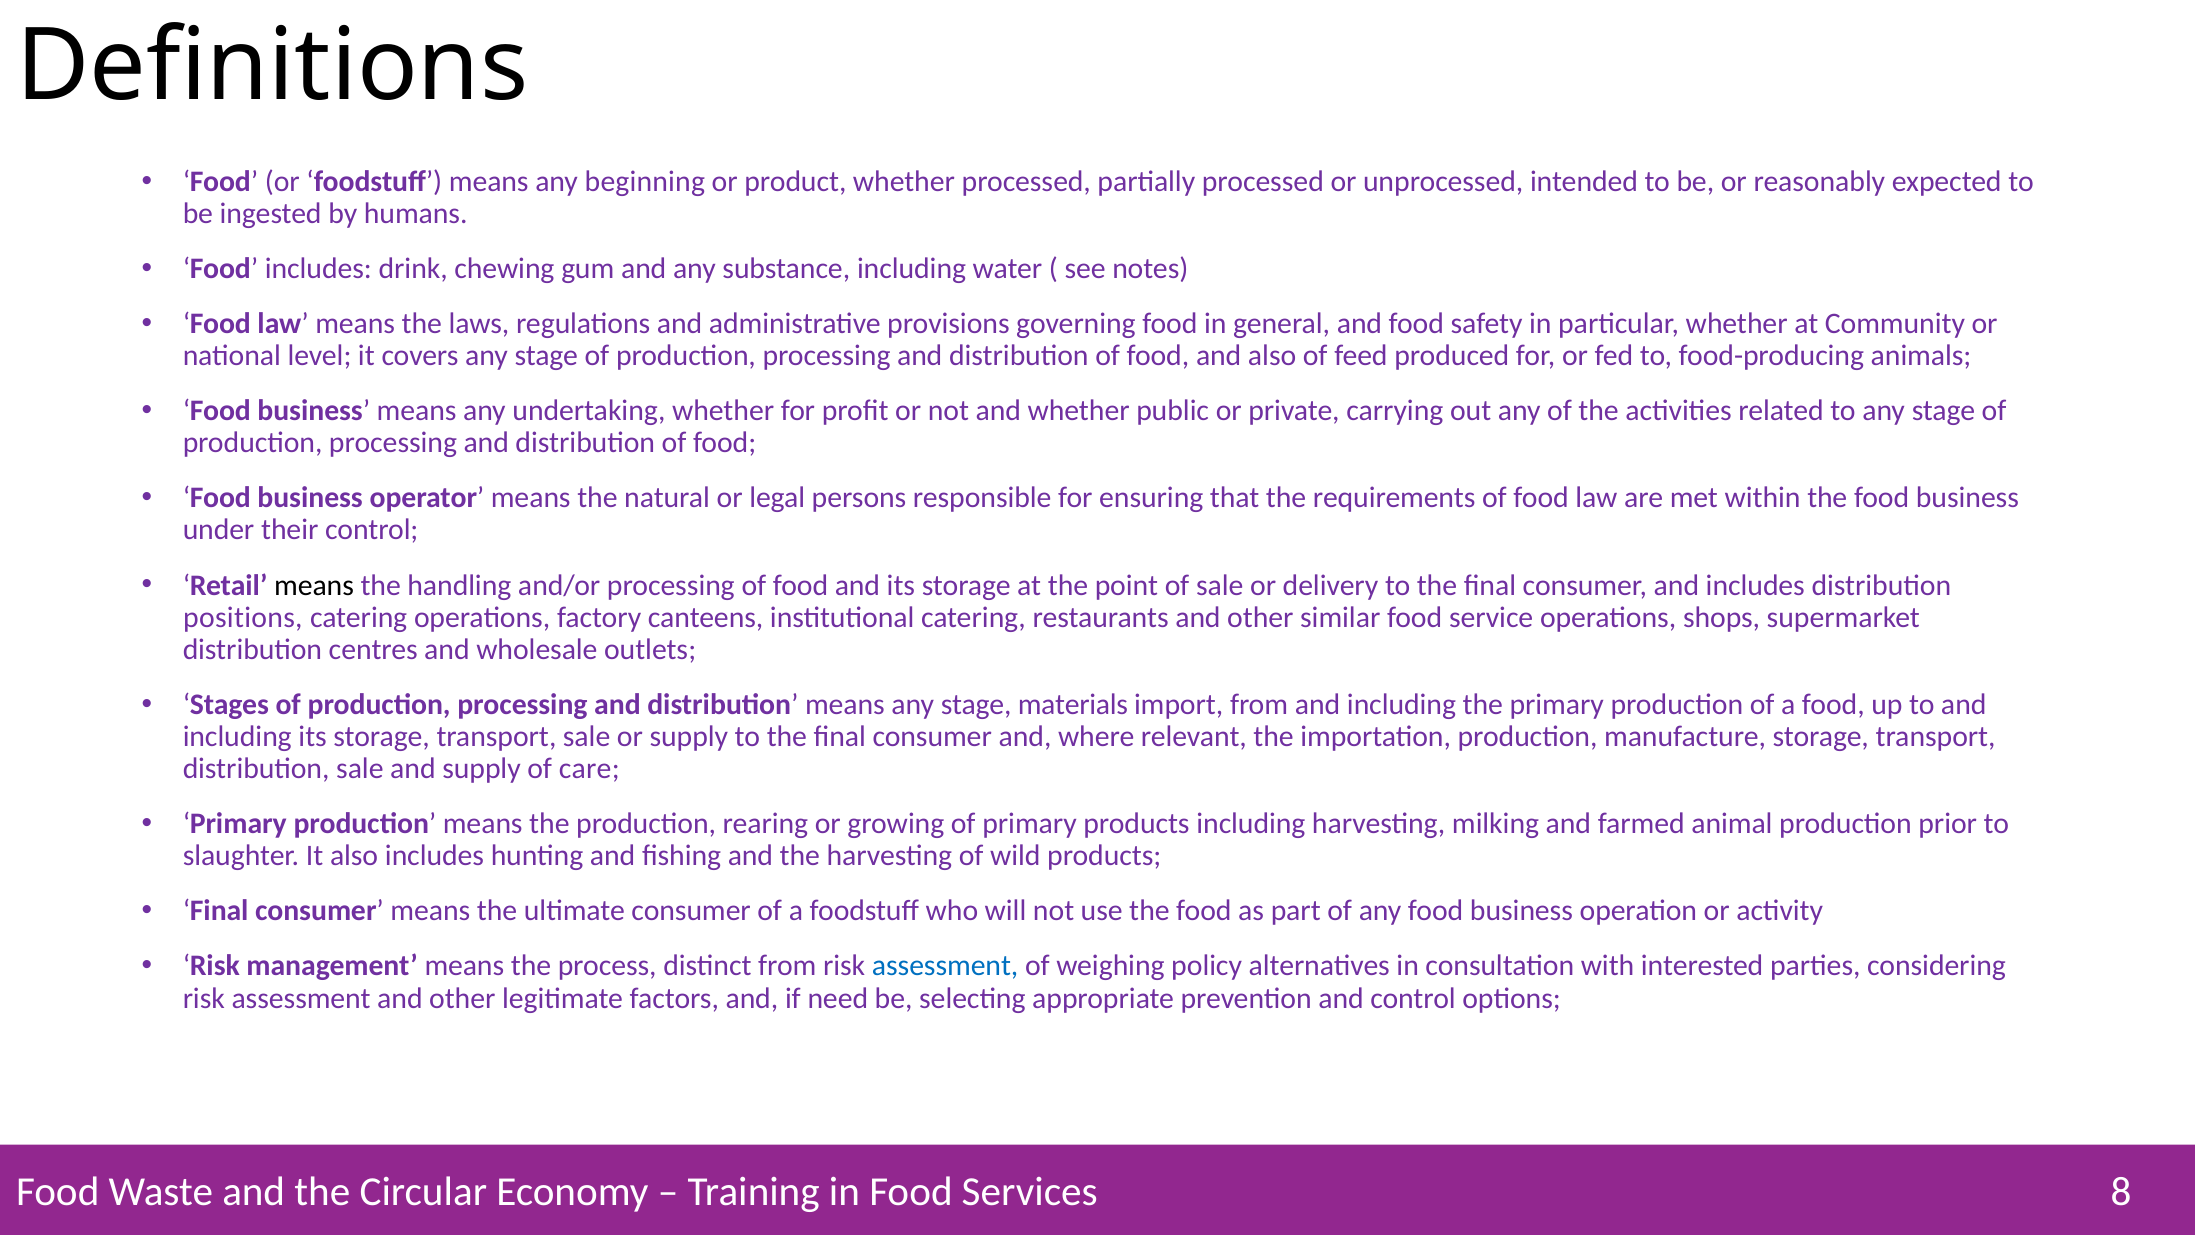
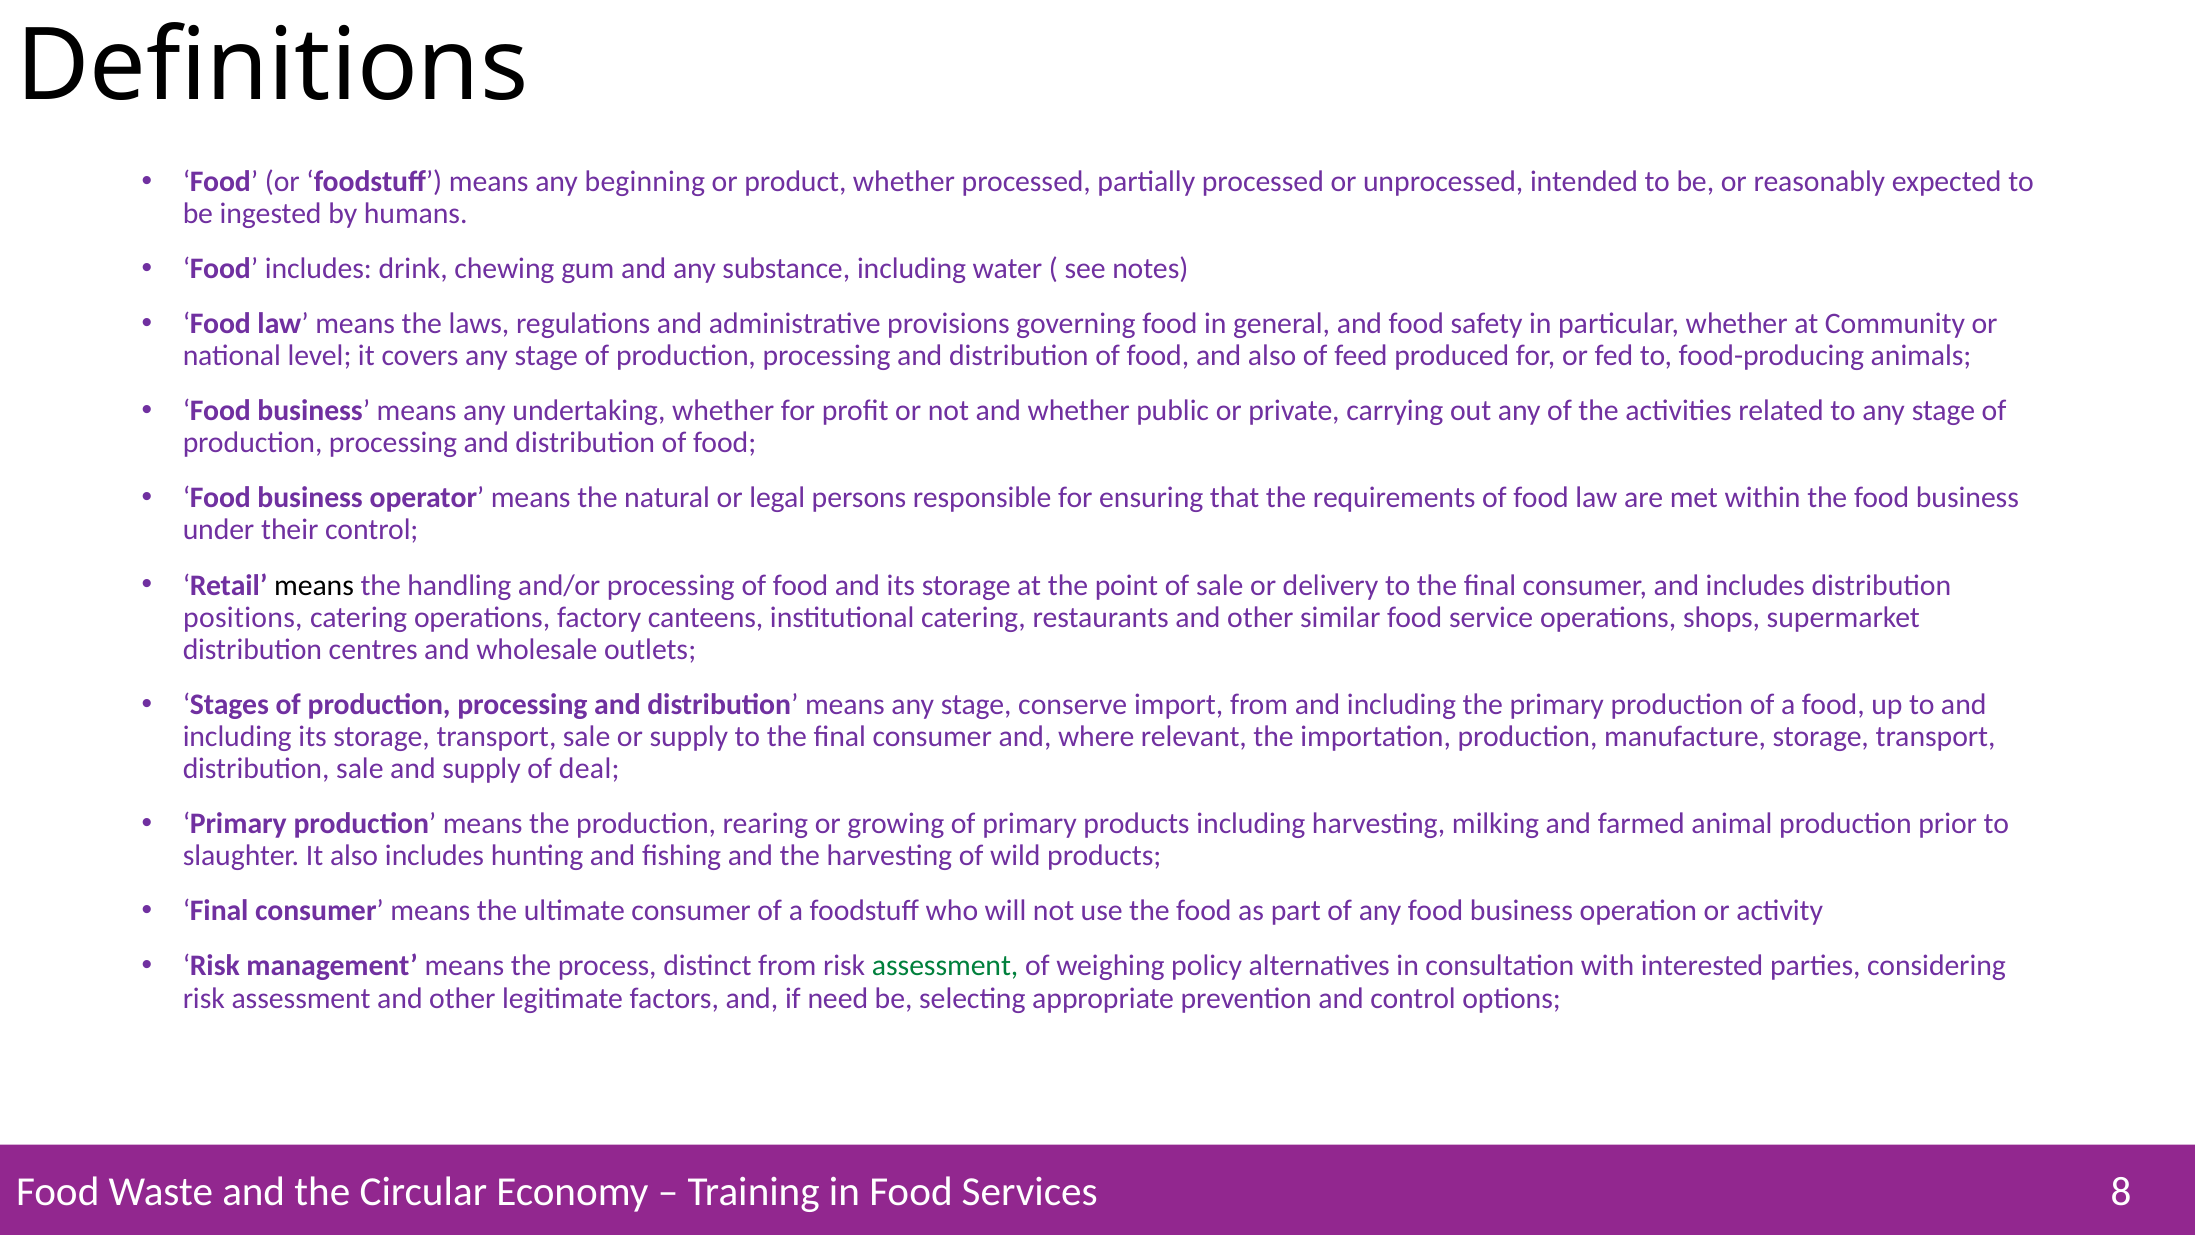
materials: materials -> conserve (1073, 704)
care: care -> deal (589, 769)
assessment colour: blue -> green (945, 966)
